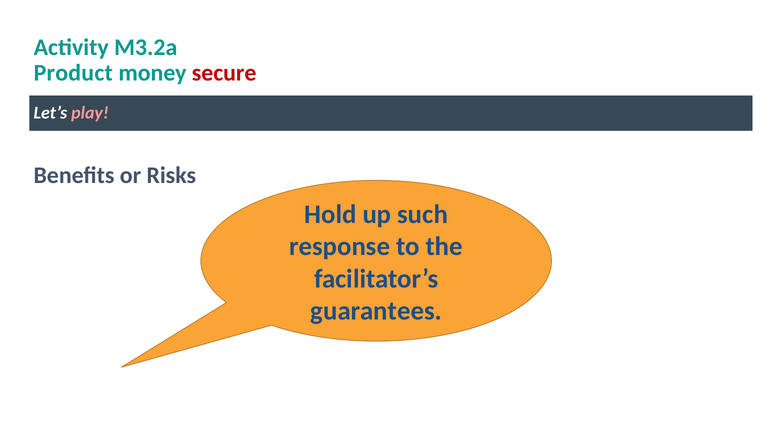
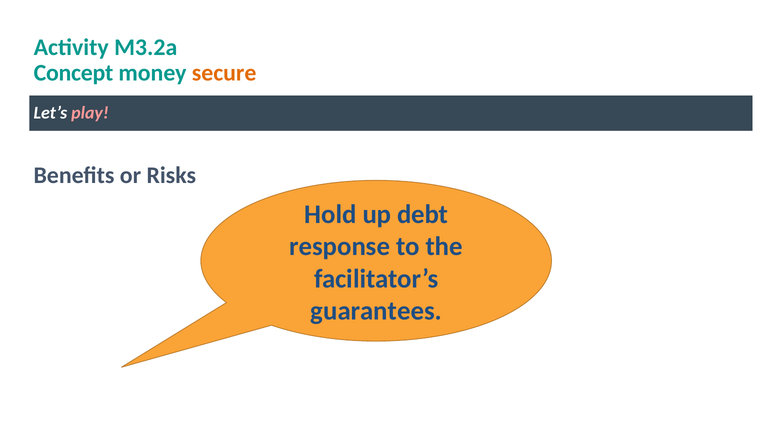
Product: Product -> Concept (73, 73)
secure colour: red -> orange (224, 73)
such: such -> debt (423, 214)
